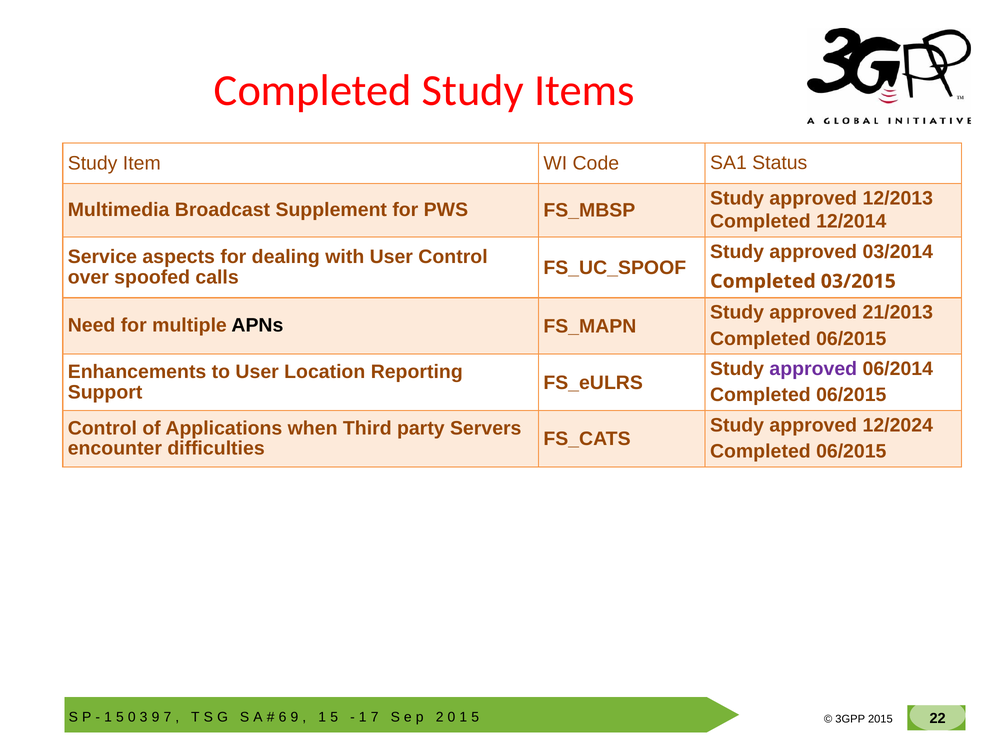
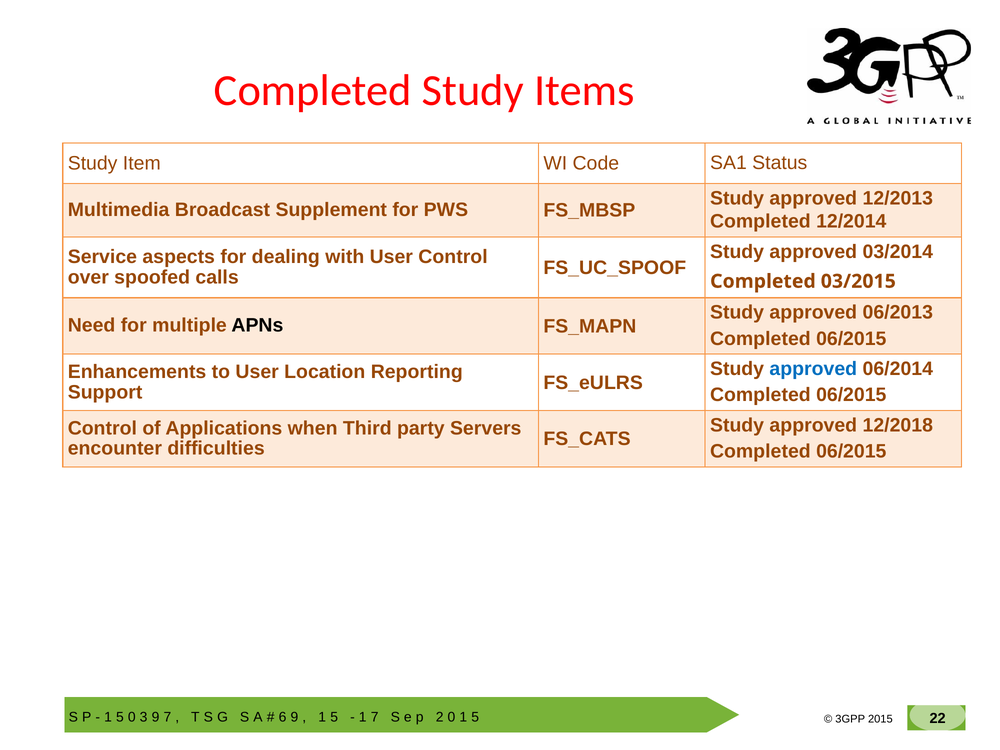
21/2013: 21/2013 -> 06/2013 (898, 312)
approved colour: purple -> blue (813, 369)
12/2024: 12/2024 -> 12/2018 (898, 425)
